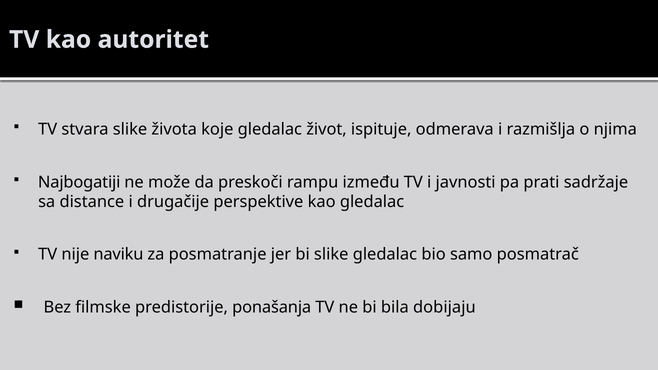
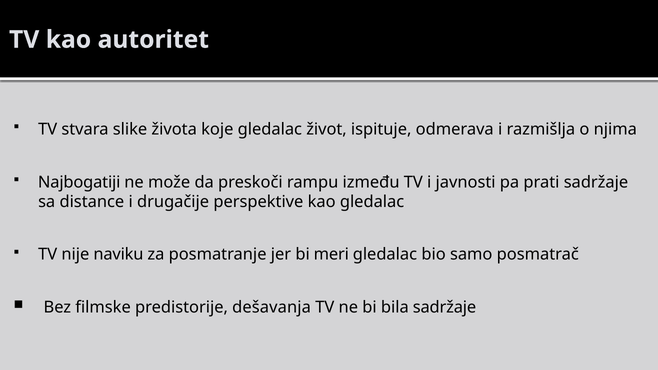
bi slike: slike -> meri (331, 255)
ponašanja: ponašanja -> dešavanja (272, 307)
bila dobijaju: dobijaju -> sadržaje (445, 307)
